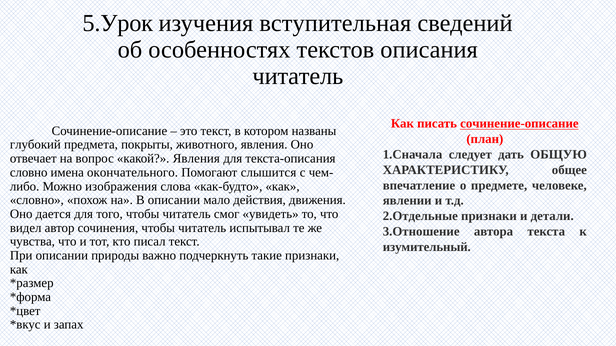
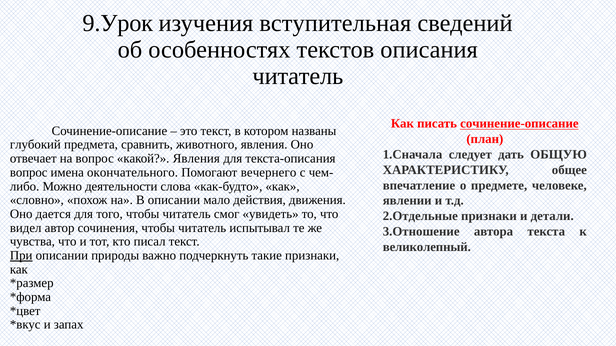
5.Урок: 5.Урок -> 9.Урок (118, 23)
покрыты: покрыты -> сравнить (147, 145)
словно: словно -> вопрос (29, 173)
слышится: слышится -> вечернего (269, 173)
изображения: изображения -> деятельности (121, 187)
изумительный: изумительный -> великолепный (427, 247)
При underline: none -> present (21, 256)
